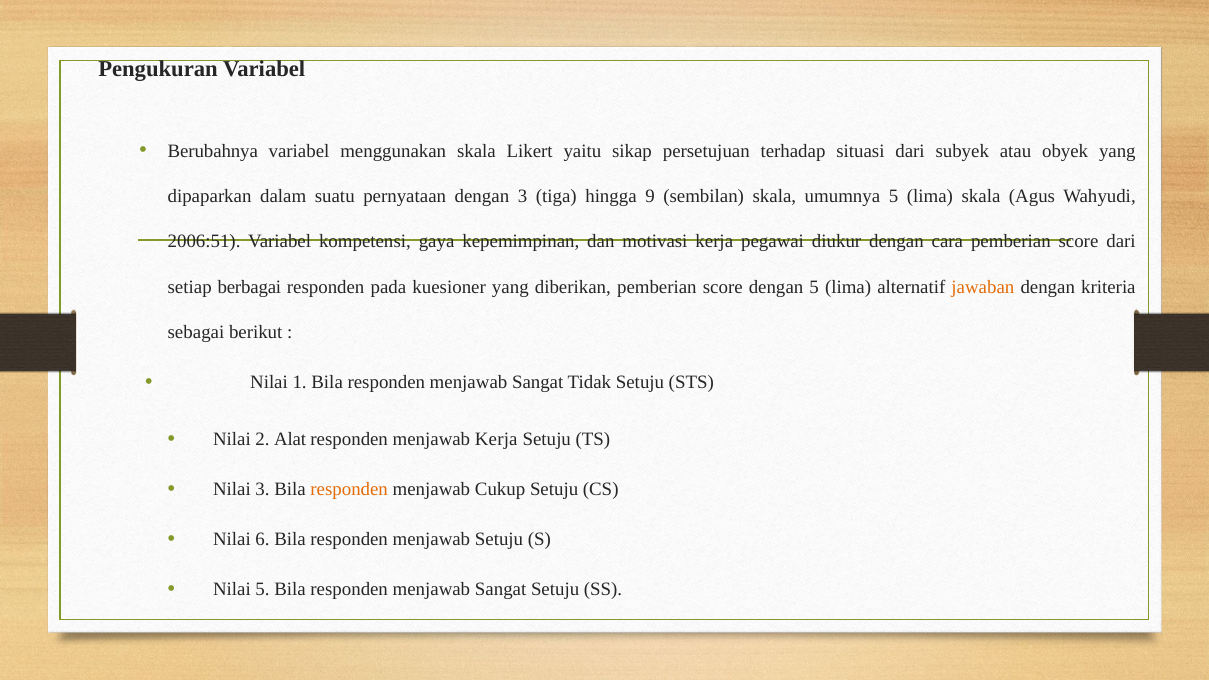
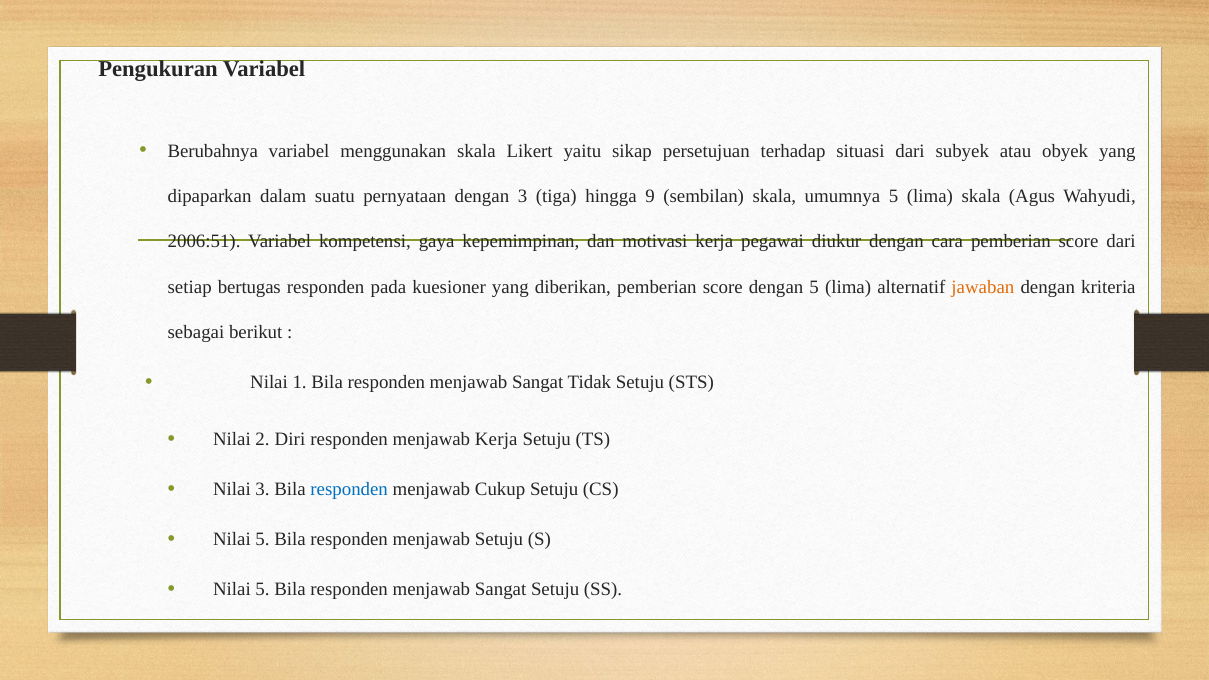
berbagai: berbagai -> bertugas (249, 287)
Alat: Alat -> Diri (290, 439)
responden colour: orange -> blue (349, 489)
6: 6 -> 5 (263, 539)
